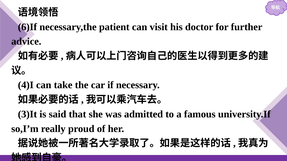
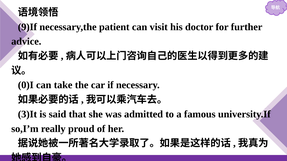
6)If: 6)If -> 9)If (27, 27)
4)I: 4)I -> 0)I (26, 85)
